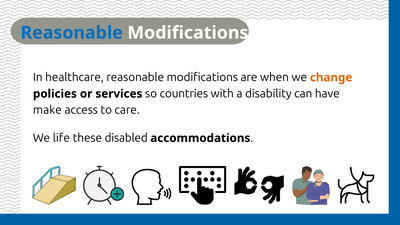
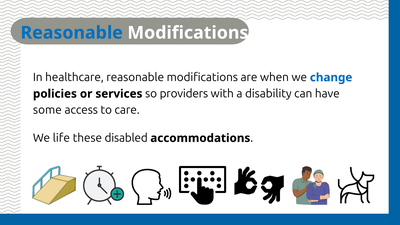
change colour: orange -> blue (331, 77)
countries: countries -> providers (184, 94)
make: make -> some (47, 110)
